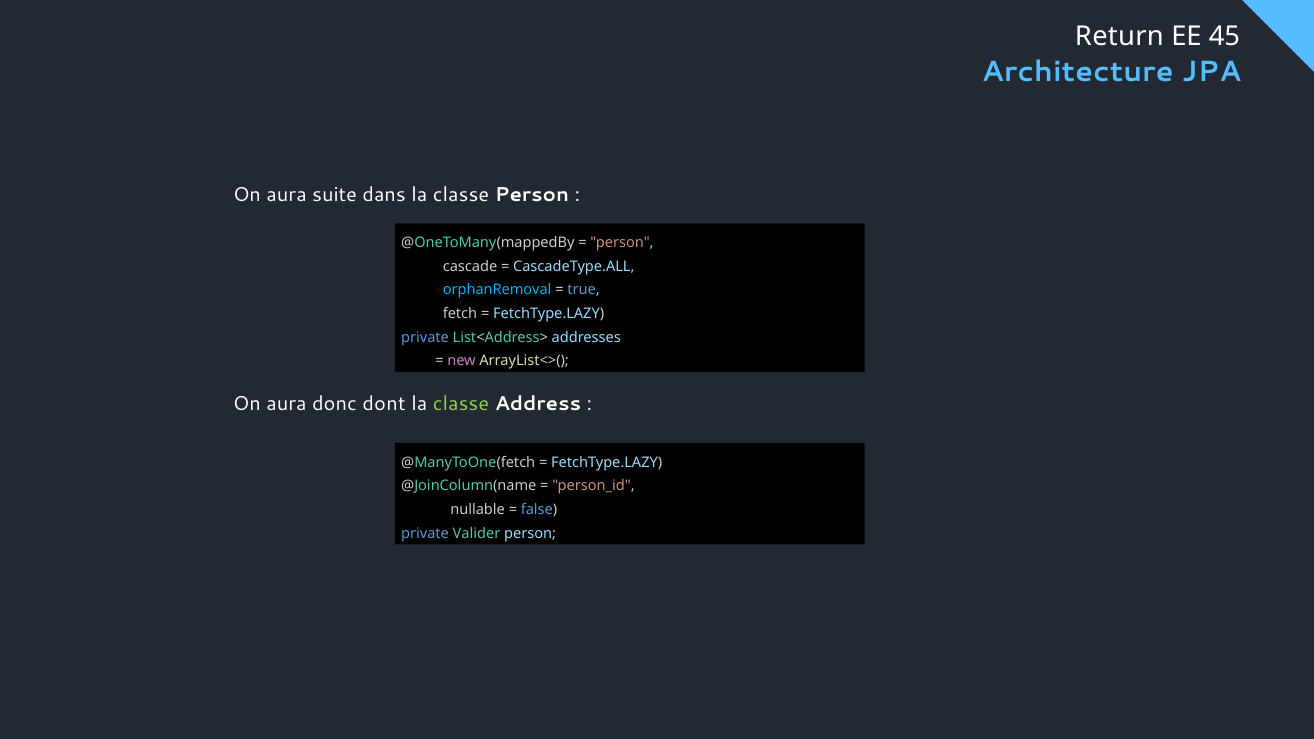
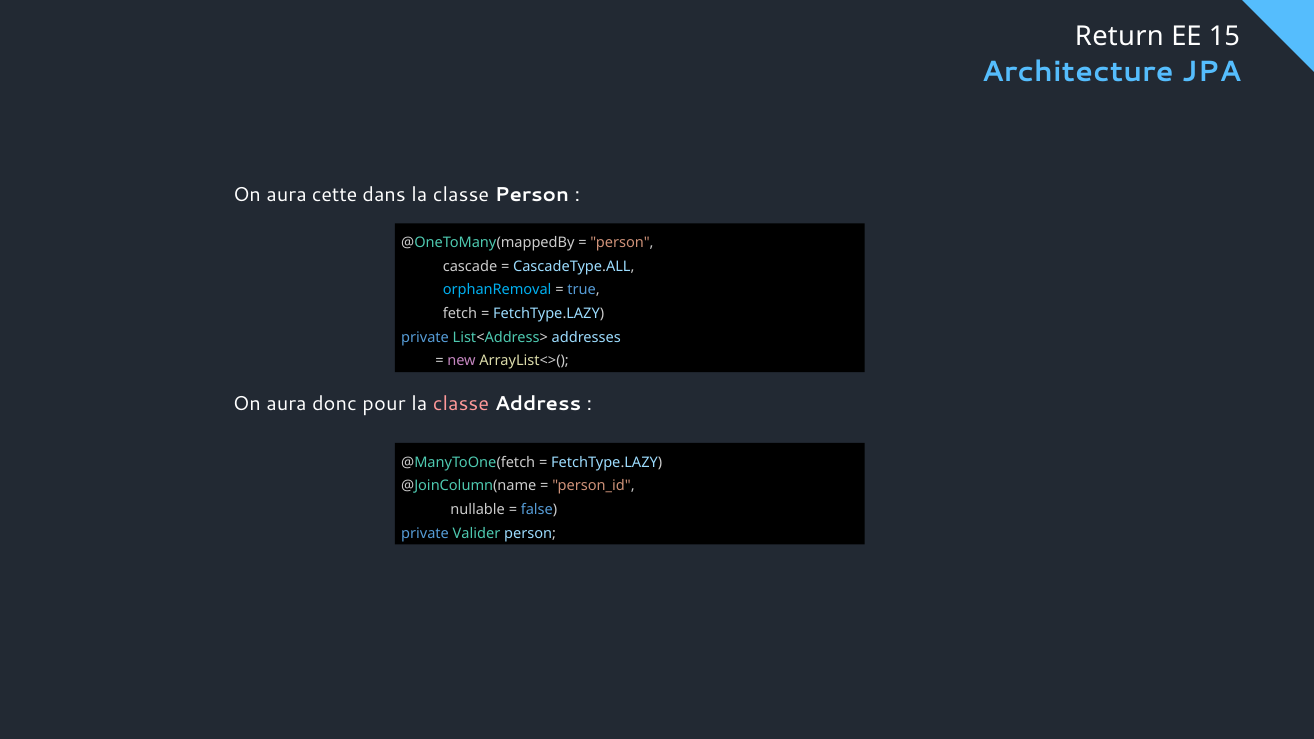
45: 45 -> 15 (1224, 37)
suite: suite -> cette (335, 195)
dont: dont -> pour (384, 404)
classe colour: light green -> pink (461, 404)
